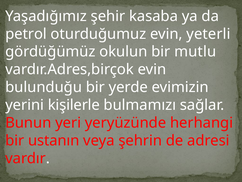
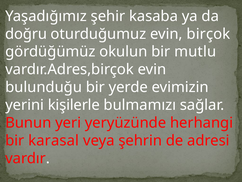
petrol: petrol -> doğru (26, 34)
yeterli: yeterli -> birçok (208, 34)
ustanın: ustanın -> karasal (54, 140)
